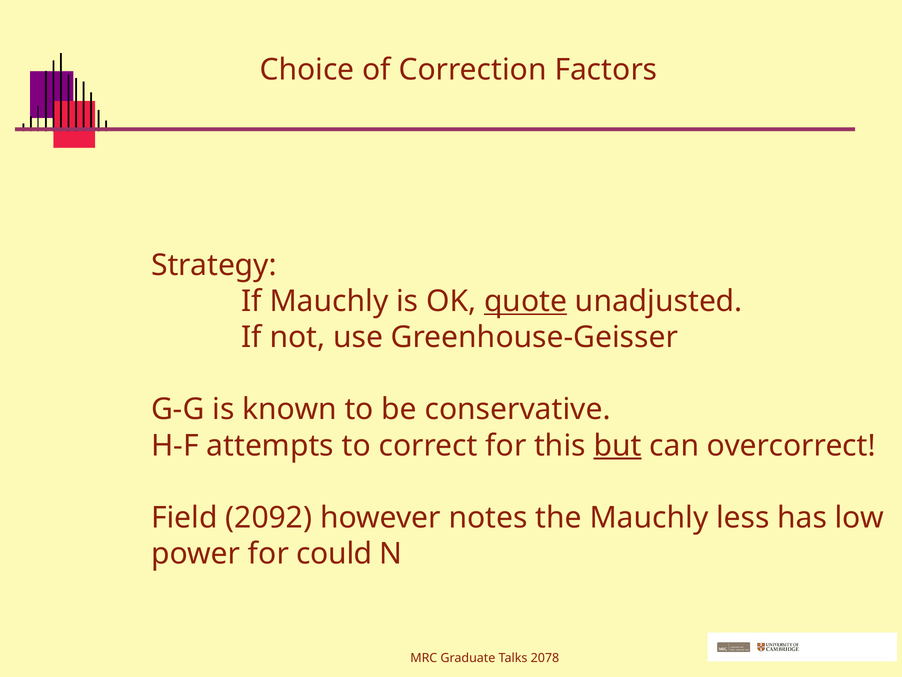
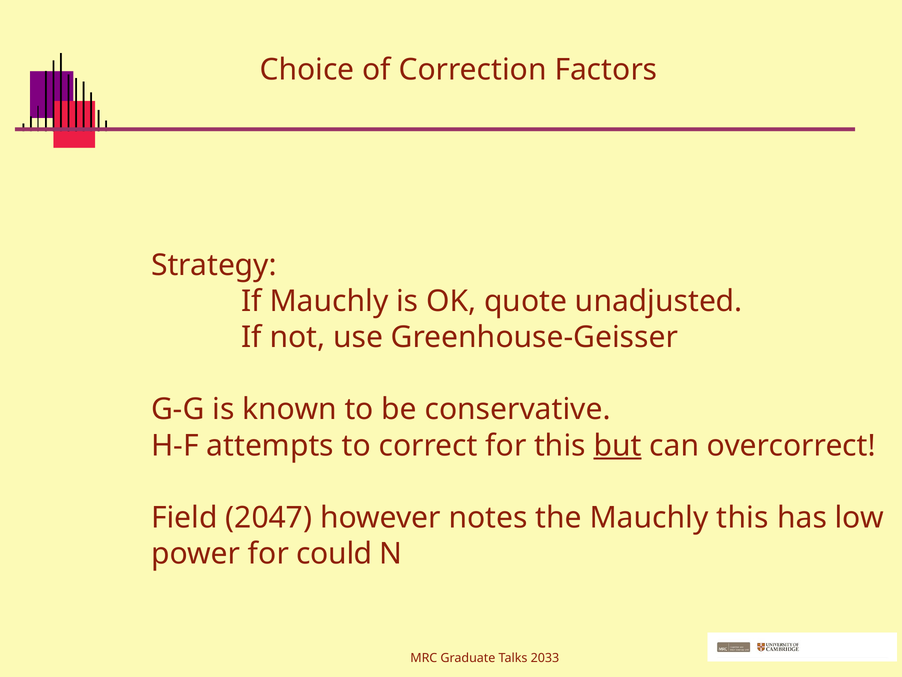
quote underline: present -> none (526, 301)
2092: 2092 -> 2047 (269, 517)
Mauchly less: less -> this (743, 517)
2078: 2078 -> 2033 (545, 658)
